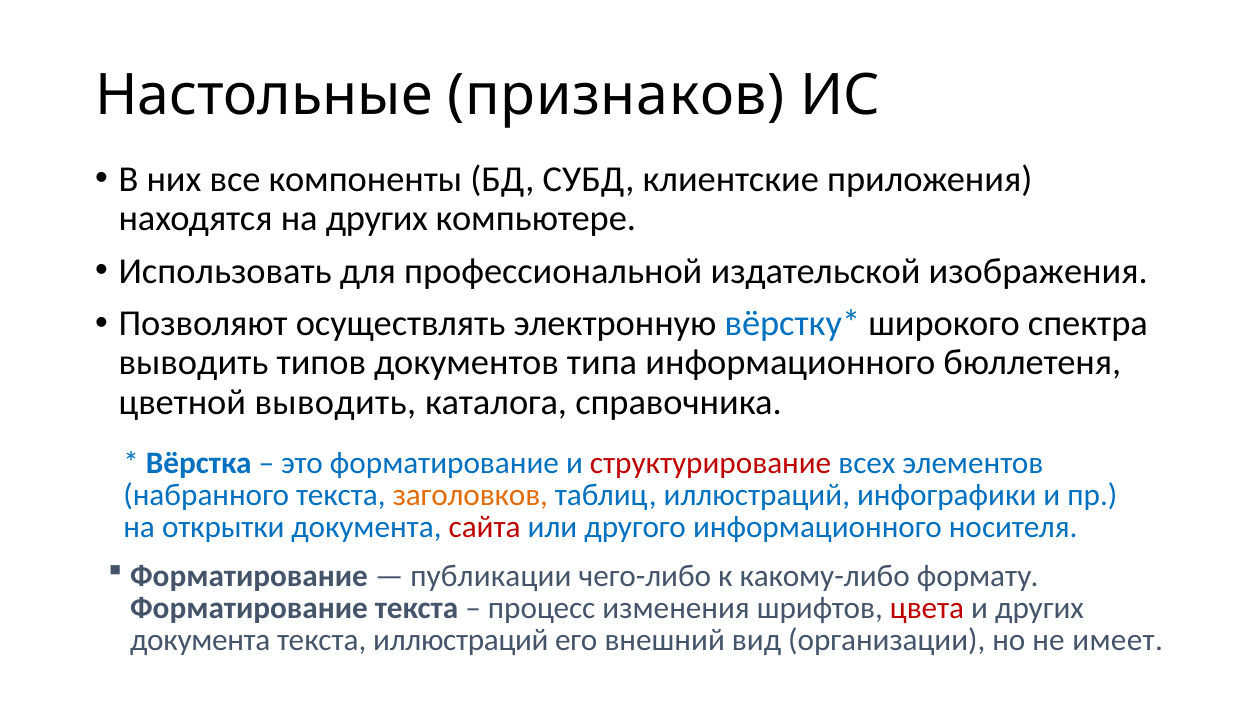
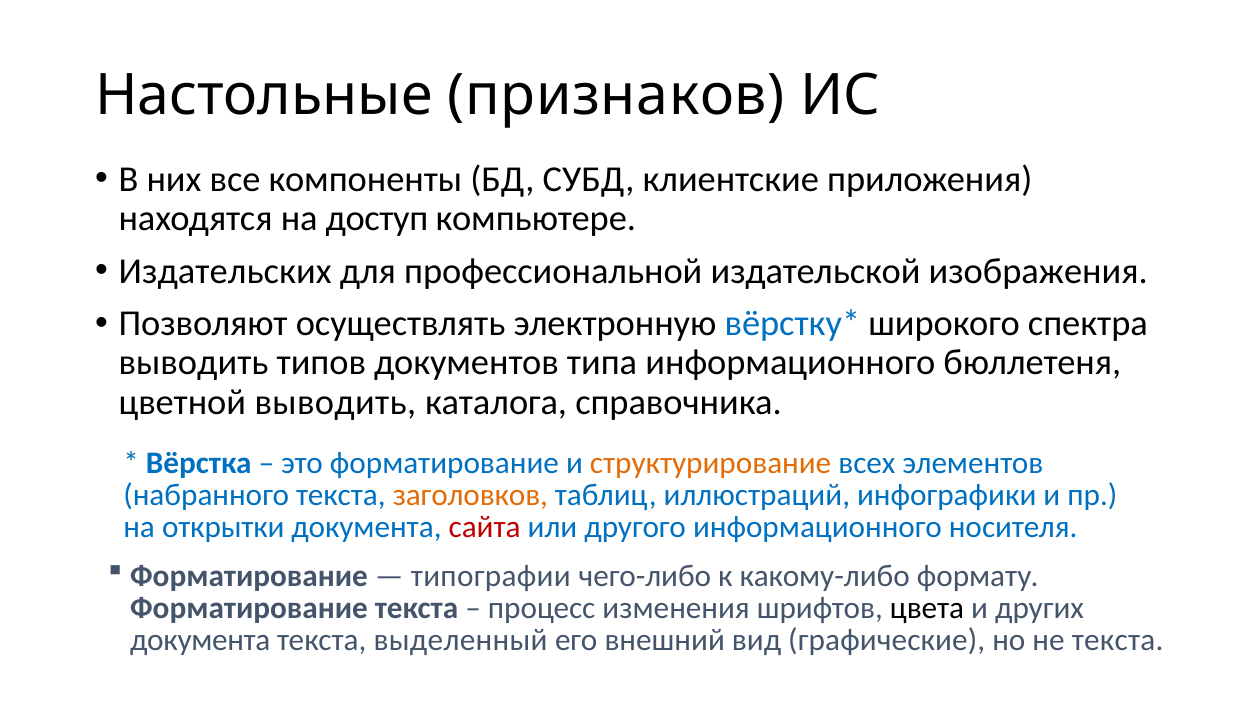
на других: других -> доступ (377, 219)
Использовать: Использовать -> Издательских (225, 271)
структурирование colour: red -> orange (711, 463)
публикации: публикации -> типографии (491, 576)
цвета colour: red -> black (927, 608)
текста иллюстраций: иллюстраций -> выделенный (461, 640)
организации: организации -> графические (887, 640)
не имеет: имеет -> текста (1118, 640)
